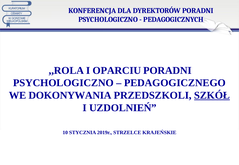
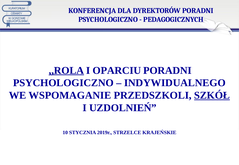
,,ROLA underline: none -> present (66, 71)
PEDAGOGICZNEGO: PEDAGOGICZNEGO -> INDYWIDUALNEGO (175, 83)
DOKONYWANIA: DOKONYWANIA -> WSPOMAGANIE (70, 96)
